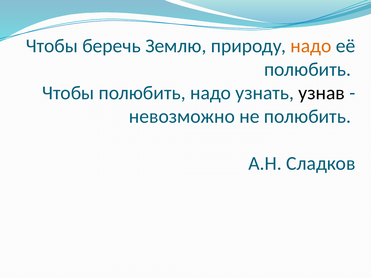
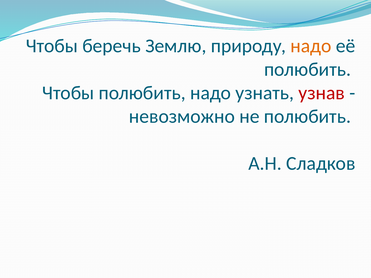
узнав colour: black -> red (322, 93)
